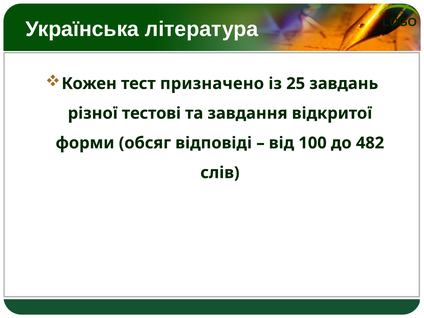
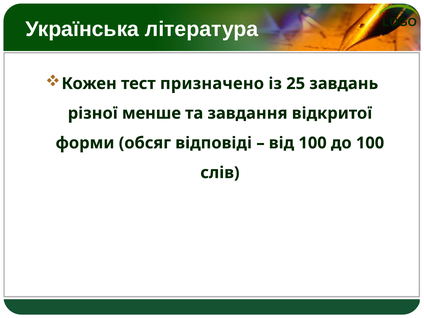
тестові: тестові -> менше (151, 113)
до 482: 482 -> 100 (370, 143)
